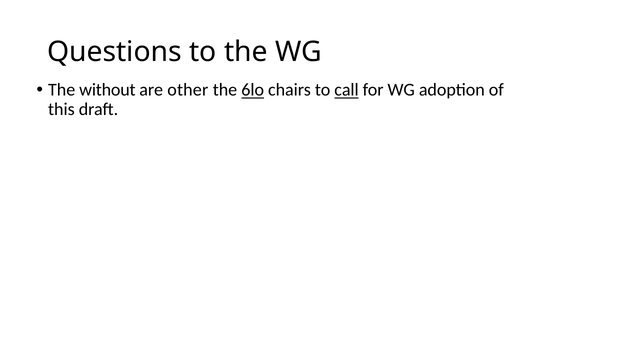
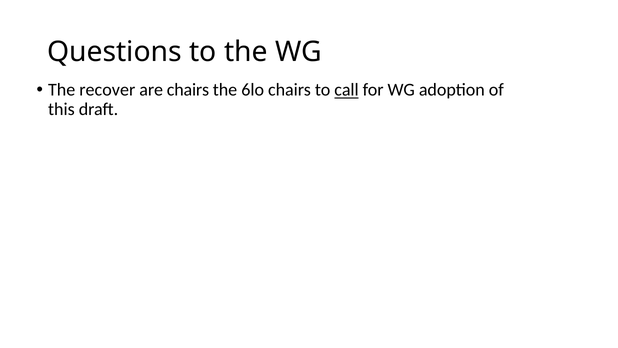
without: without -> recover (107, 90)
are other: other -> chairs (188, 90)
6lo underline: present -> none (253, 90)
